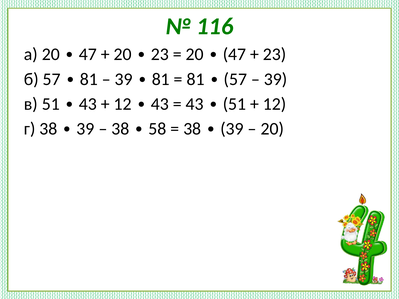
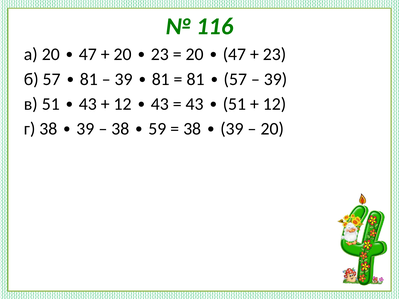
58: 58 -> 59 (157, 129)
